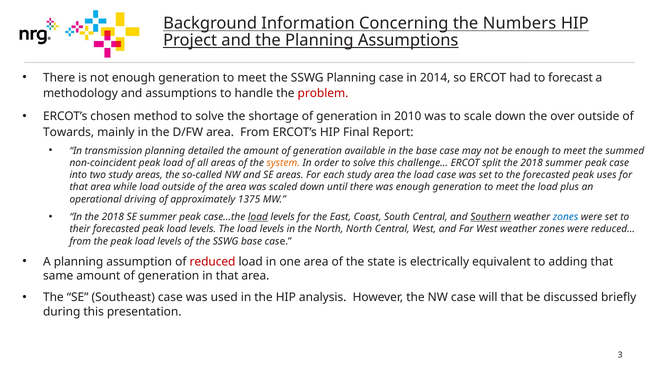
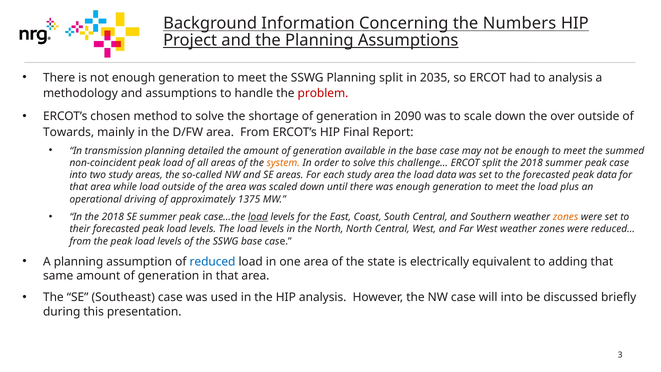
Planning case: case -> split (391, 78)
2014: 2014 -> 2035 (435, 78)
to forecast: forecast -> analysis (571, 78)
2010: 2010 -> 2090 (408, 116)
load case: case -> data (446, 175)
peak uses: uses -> data (607, 175)
Southern underline: present -> none (491, 217)
zones colour: blue -> orange (566, 217)
reduced colour: red -> blue (213, 262)
will that: that -> into (512, 297)
